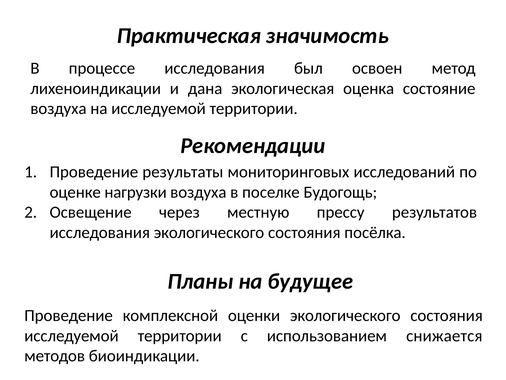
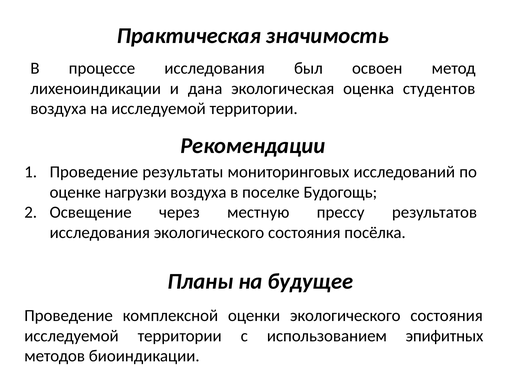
состояние: состояние -> студентов (439, 88)
снижается: снижается -> эпифитных (445, 335)
